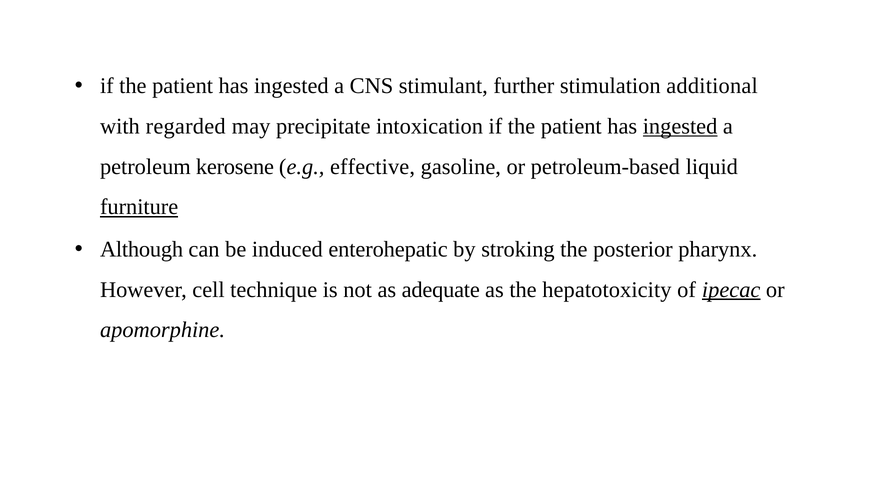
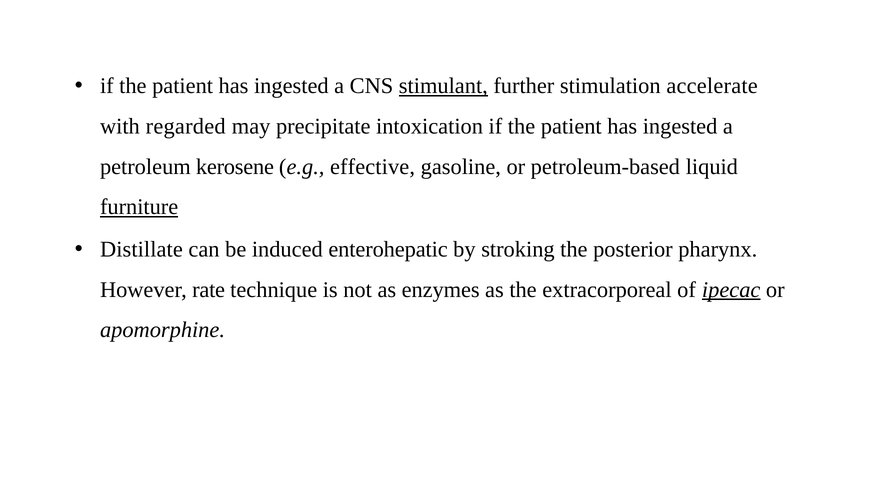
stimulant underline: none -> present (443, 86)
additional: additional -> accelerate (712, 86)
ingested underline: present -> none (680, 126)
Although: Although -> Distillate (141, 249)
cell: cell -> rate (209, 290)
adequate: adequate -> enzymes (441, 290)
hepatotoxicity: hepatotoxicity -> extracorporeal (607, 290)
